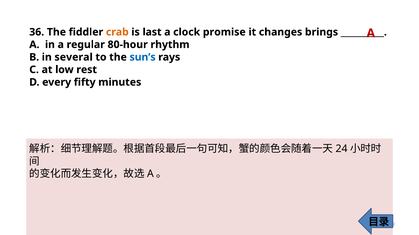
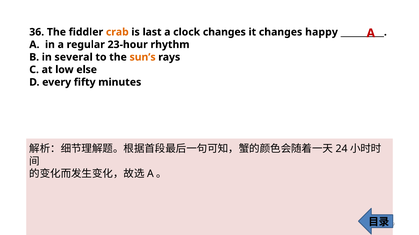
clock promise: promise -> changes (224, 32)
brings: brings -> happy (321, 32)
80-hour: 80-hour -> 23-hour (128, 45)
sun’s colour: blue -> orange (143, 57)
rest: rest -> else (87, 70)
